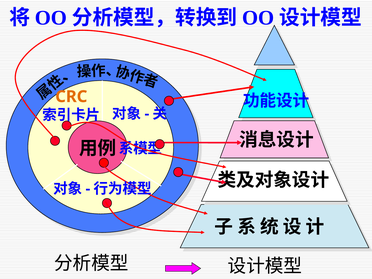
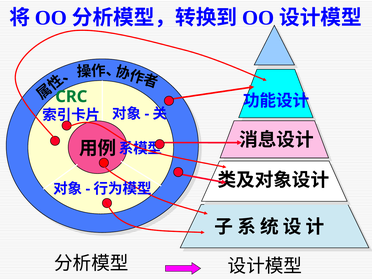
CRC colour: orange -> green (71, 97)
